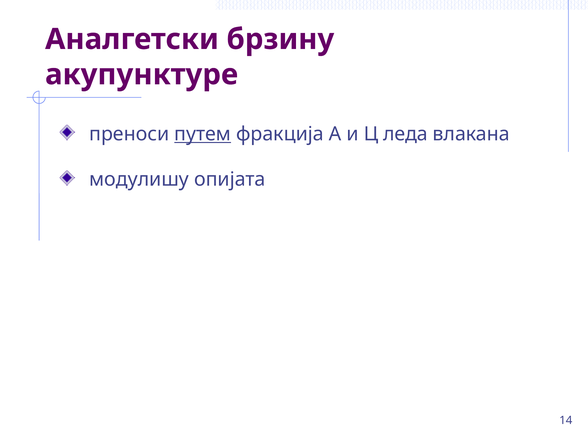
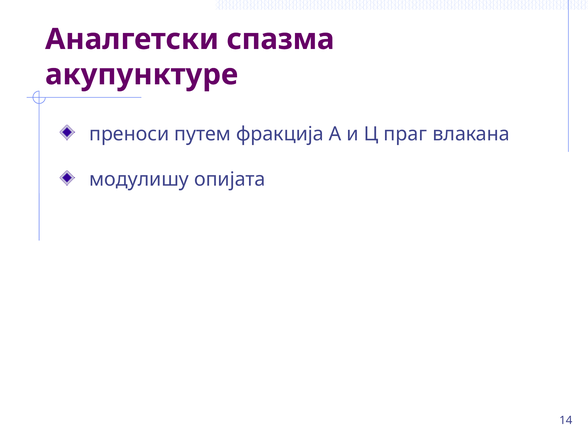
брзину: брзину -> спазма (280, 39)
путем underline: present -> none (203, 134)
леда: леда -> праг (405, 134)
